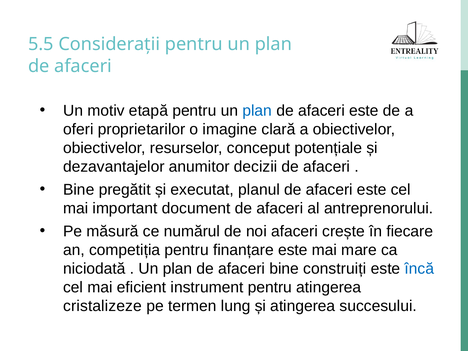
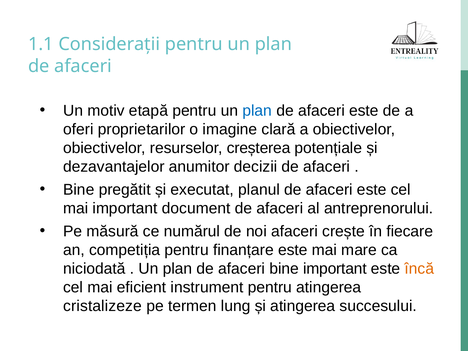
5.5: 5.5 -> 1.1 (41, 44)
conceput: conceput -> creșterea (259, 148)
bine construiți: construiți -> important (335, 269)
încă colour: blue -> orange (419, 269)
